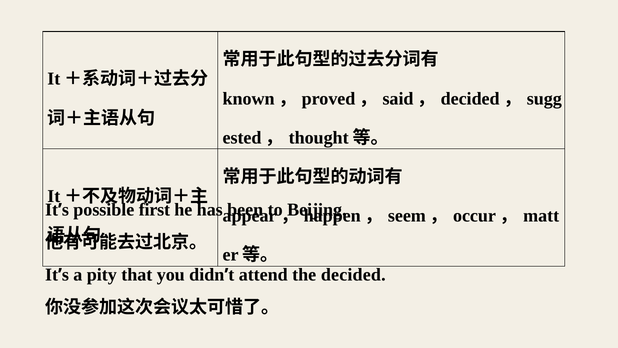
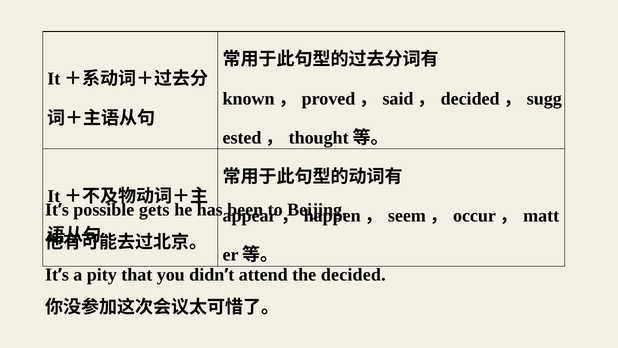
first: first -> gets (154, 210)
